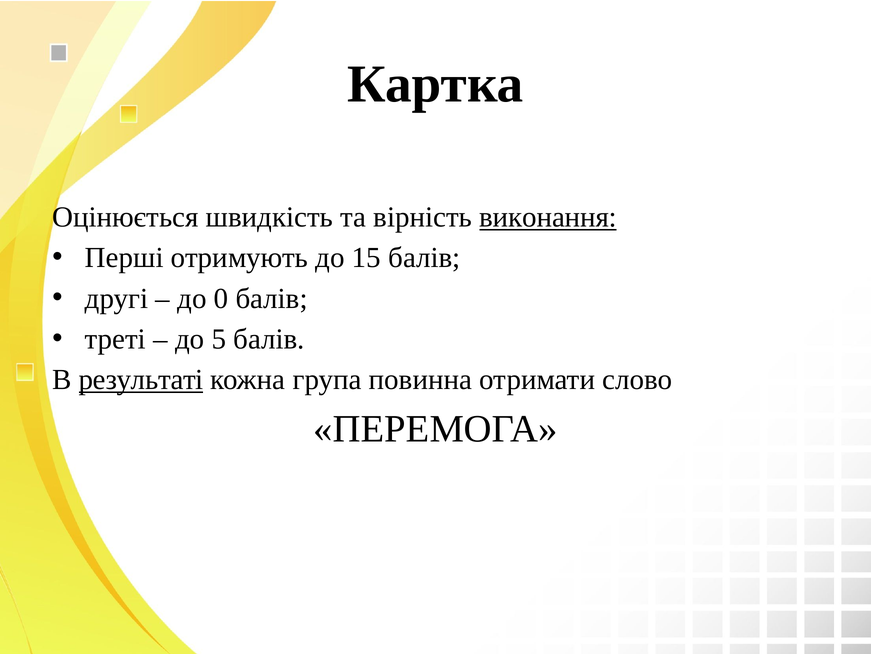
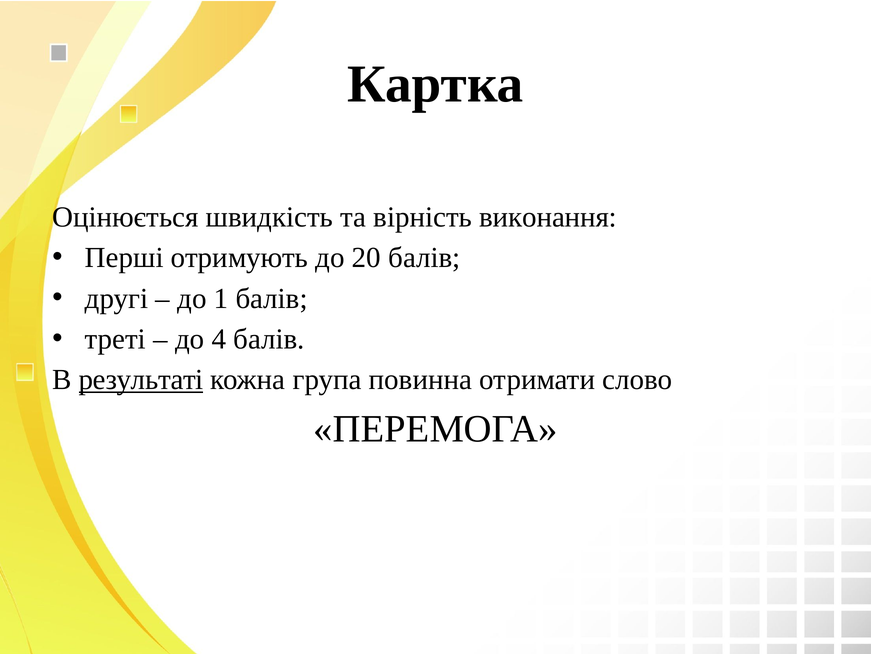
виконання underline: present -> none (548, 217)
15: 15 -> 20 (366, 258)
0: 0 -> 1 (221, 298)
5: 5 -> 4 (219, 339)
